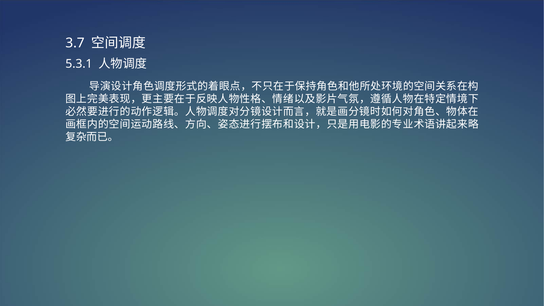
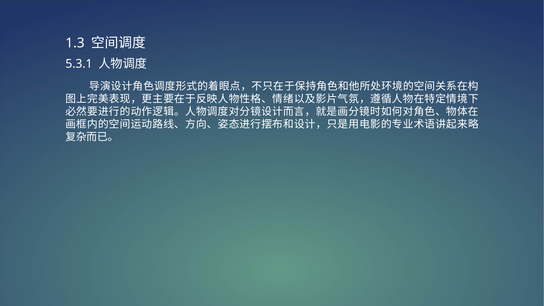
3.7: 3.7 -> 1.3 (75, 43)
